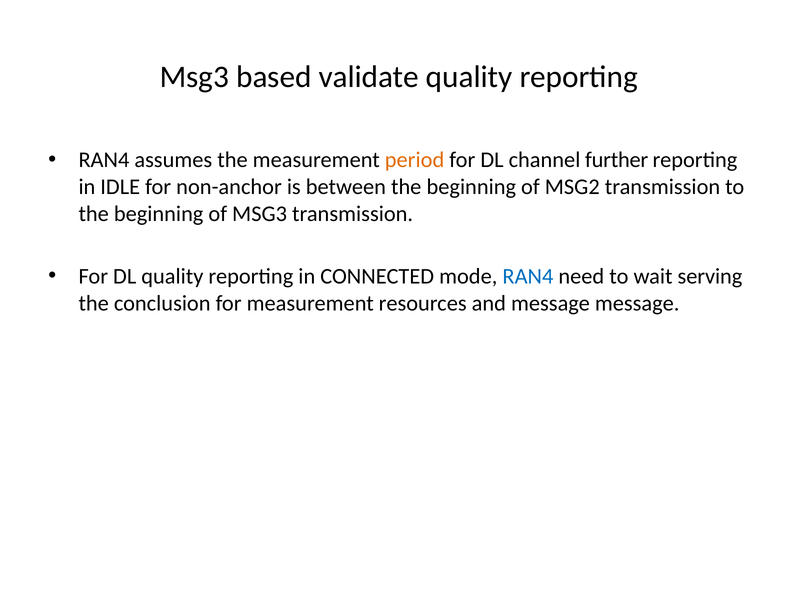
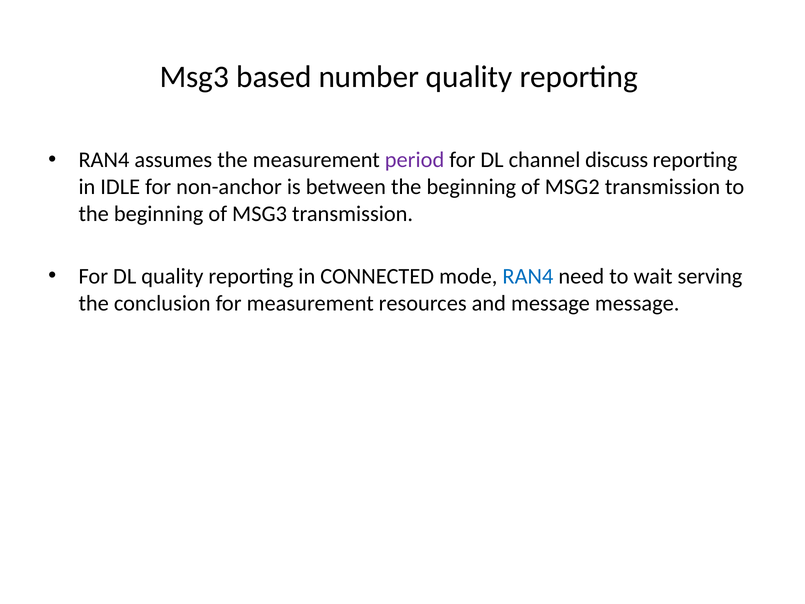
validate: validate -> number (369, 77)
period colour: orange -> purple (415, 160)
further: further -> discuss (617, 160)
